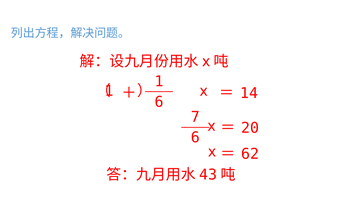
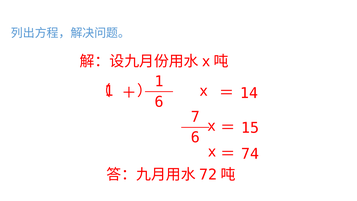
20: 20 -> 15 (250, 128)
62: 62 -> 74 (250, 154)
43: 43 -> 72 (208, 175)
